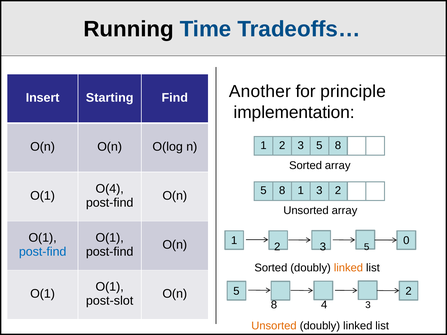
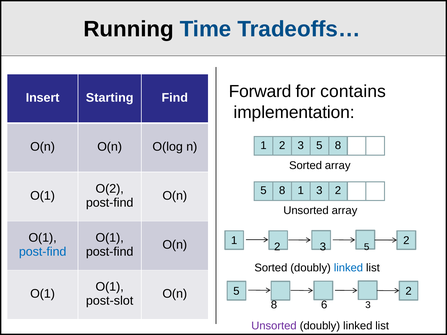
Another: Another -> Forward (260, 92)
principle: principle -> contains (353, 92)
O(4: O(4 -> O(2 (110, 189)
0: 0 -> 2 (406, 241)
linked colour: orange -> blue (348, 268)
4: 4 -> 6 (324, 305)
Unsorted colour: orange -> purple (274, 326)
